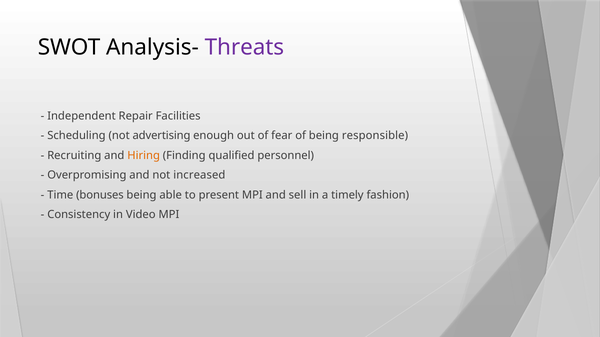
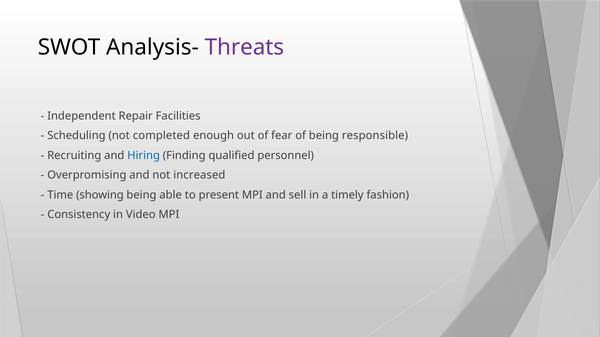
advertising: advertising -> completed (161, 136)
Hiring colour: orange -> blue (144, 156)
bonuses: bonuses -> showing (100, 195)
